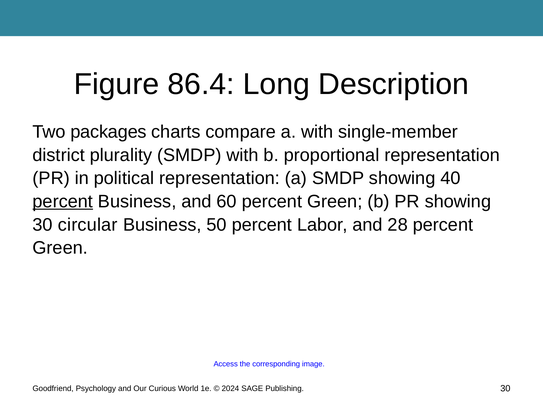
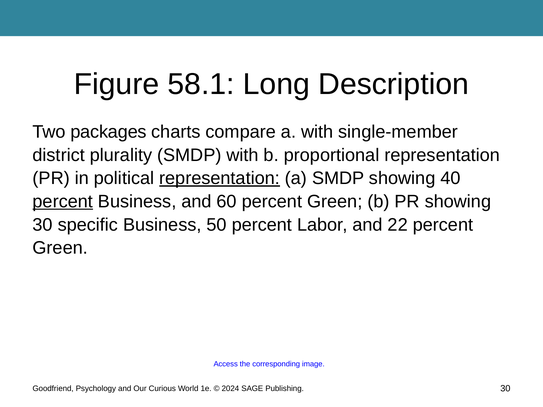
86.4: 86.4 -> 58.1 (201, 84)
representation underline: none -> present (220, 178)
circular: circular -> specific (88, 225)
28: 28 -> 22 (398, 225)
